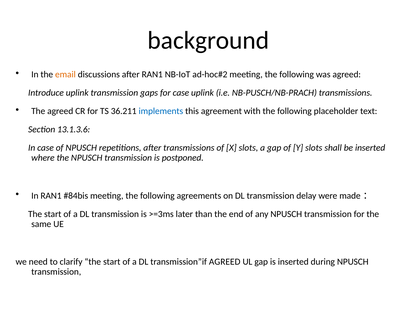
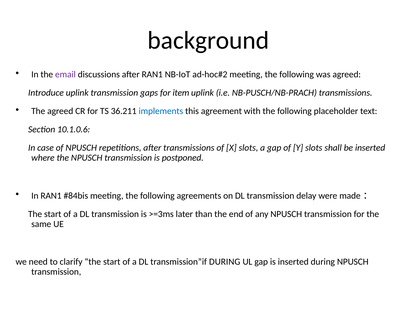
email colour: orange -> purple (65, 75)
for case: case -> item (181, 93)
13.1.3.6: 13.1.3.6 -> 10.1.0.6 (74, 129)
transmission”if AGREED: AGREED -> DURING (225, 262)
